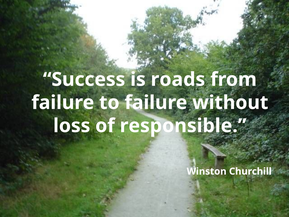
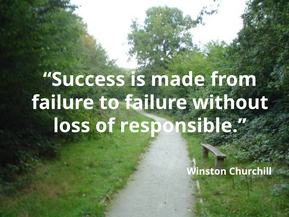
roads: roads -> made (178, 79)
